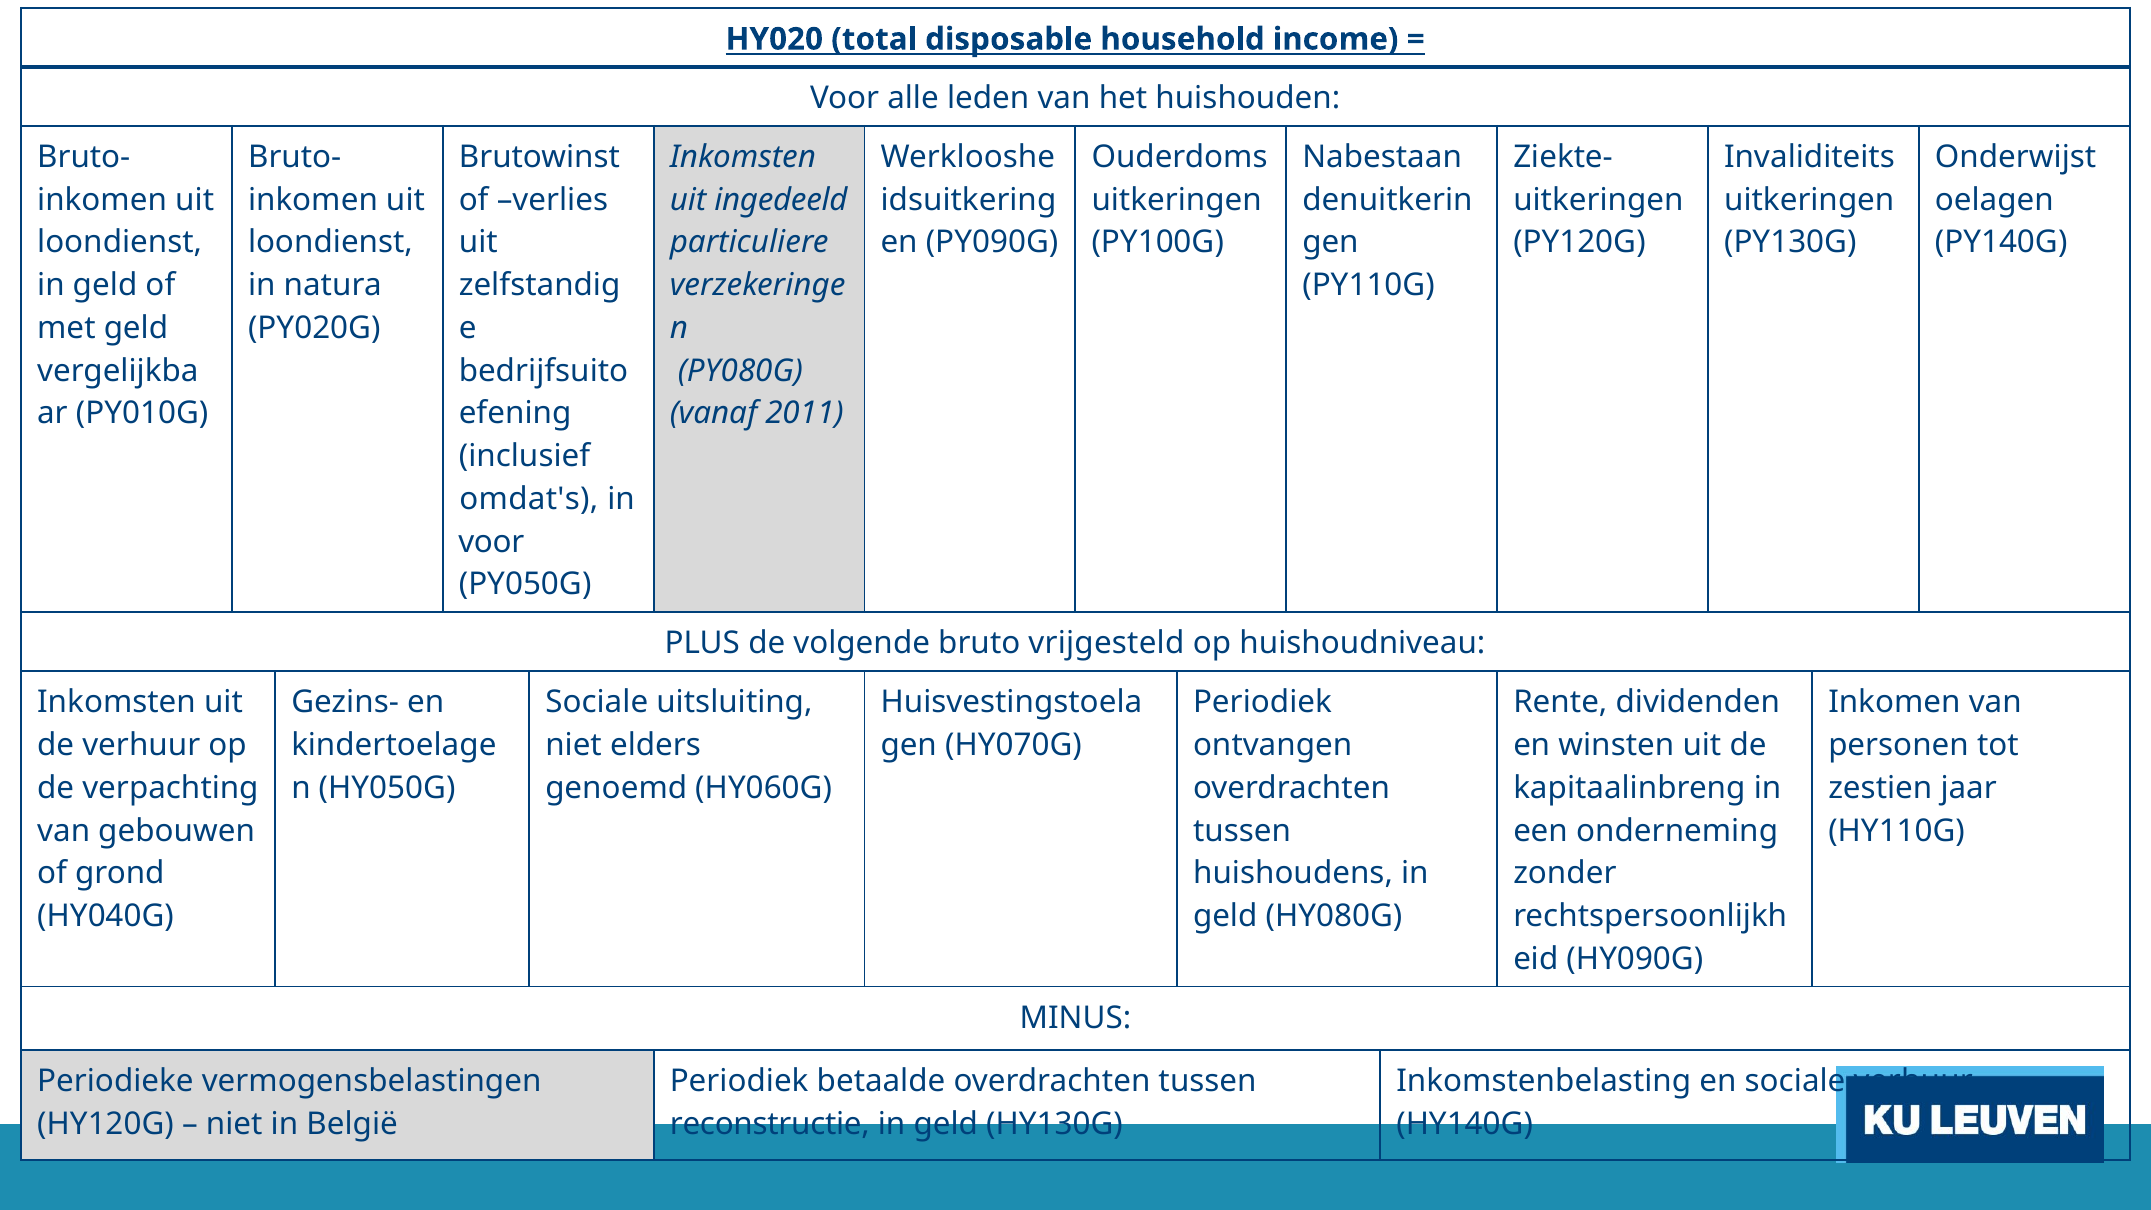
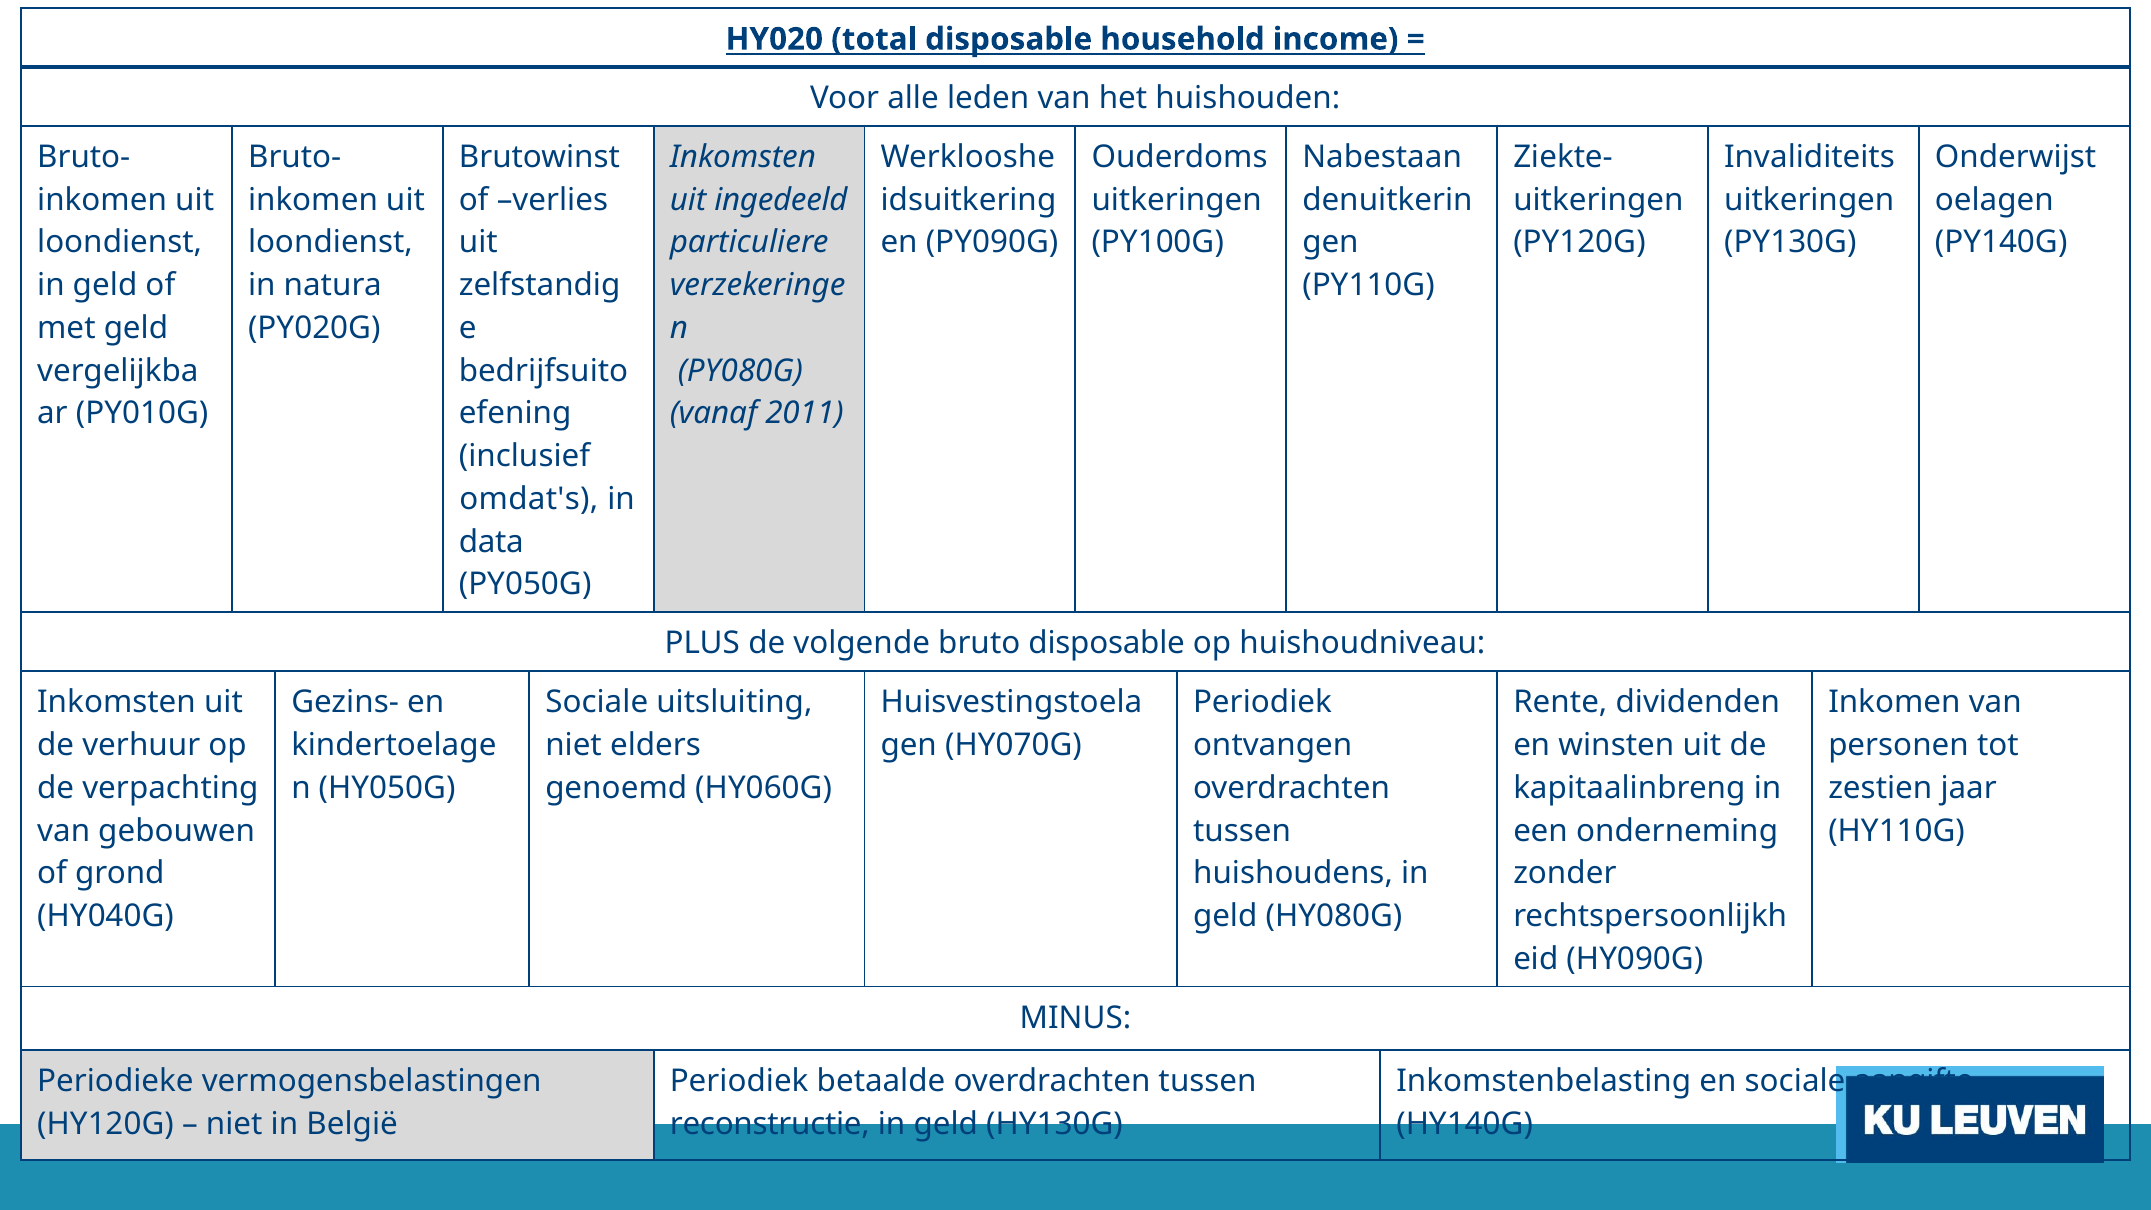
voor: voor -> data (491, 542)
bruto vrijgesteld: vrijgesteld -> disposable (1107, 643)
sociale verhuur: verhuur -> aangifte (1914, 1081)
